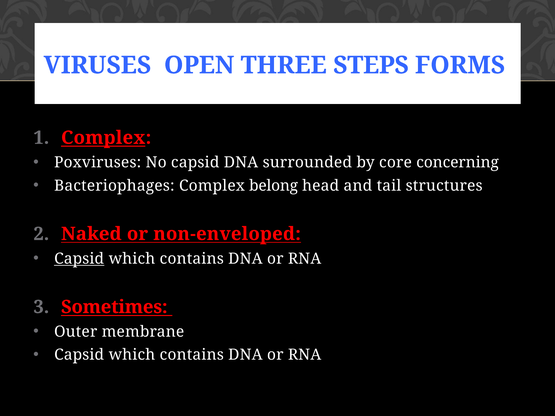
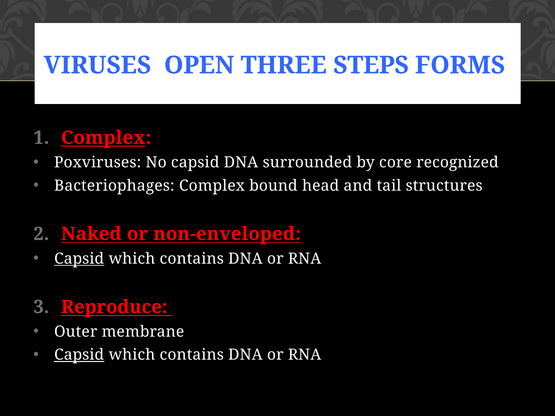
concerning: concerning -> recognized (457, 163)
belong: belong -> bound (273, 186)
Sometimes: Sometimes -> Reproduce (114, 307)
Capsid underline: none -> present (79, 355)
